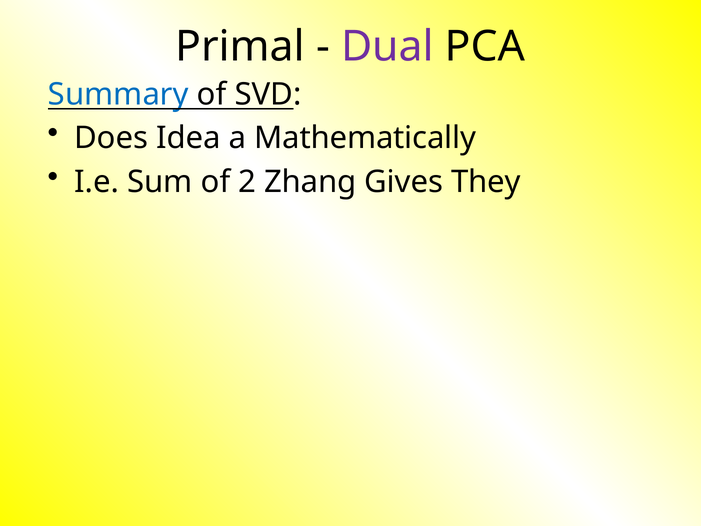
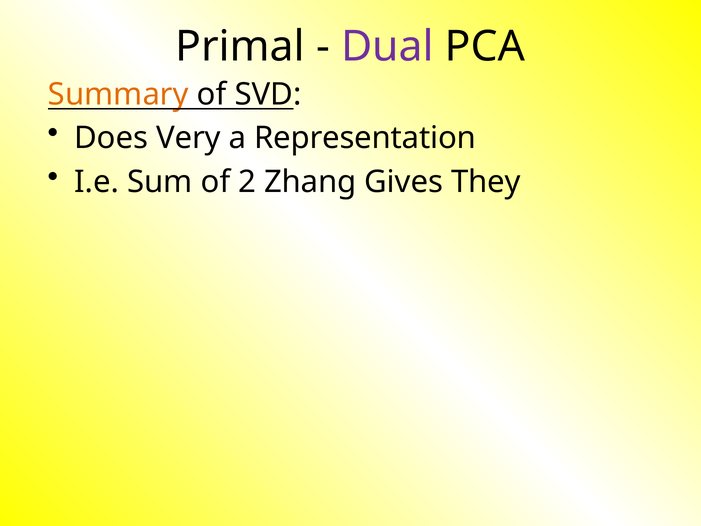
Summary colour: blue -> orange (118, 94)
Idea: Idea -> Very (189, 138)
Mathematically: Mathematically -> Representation (365, 138)
